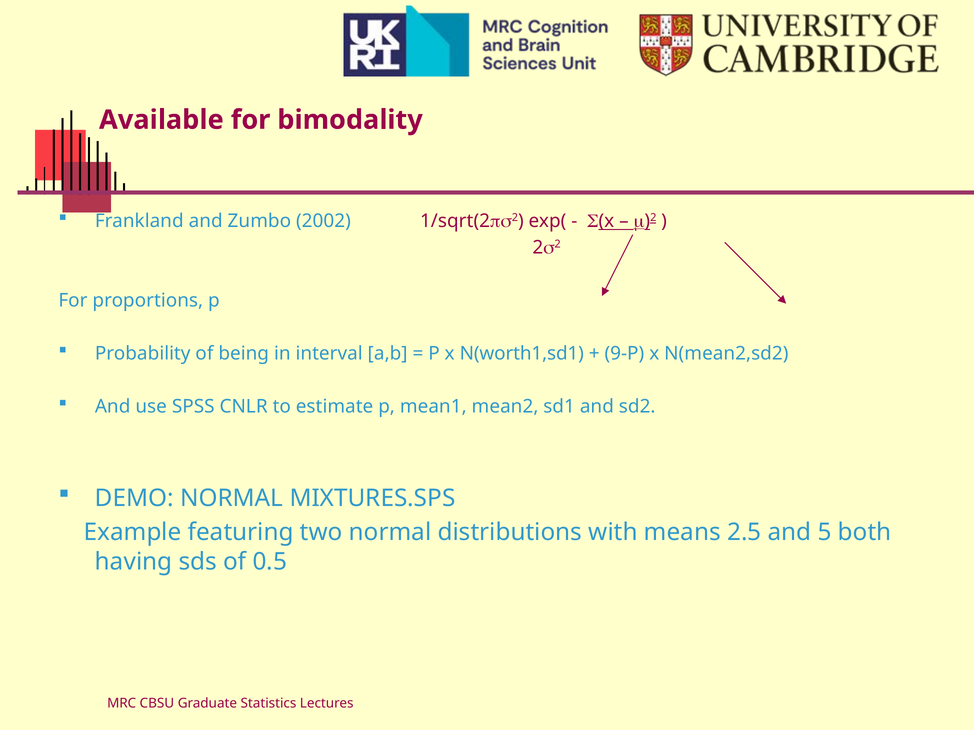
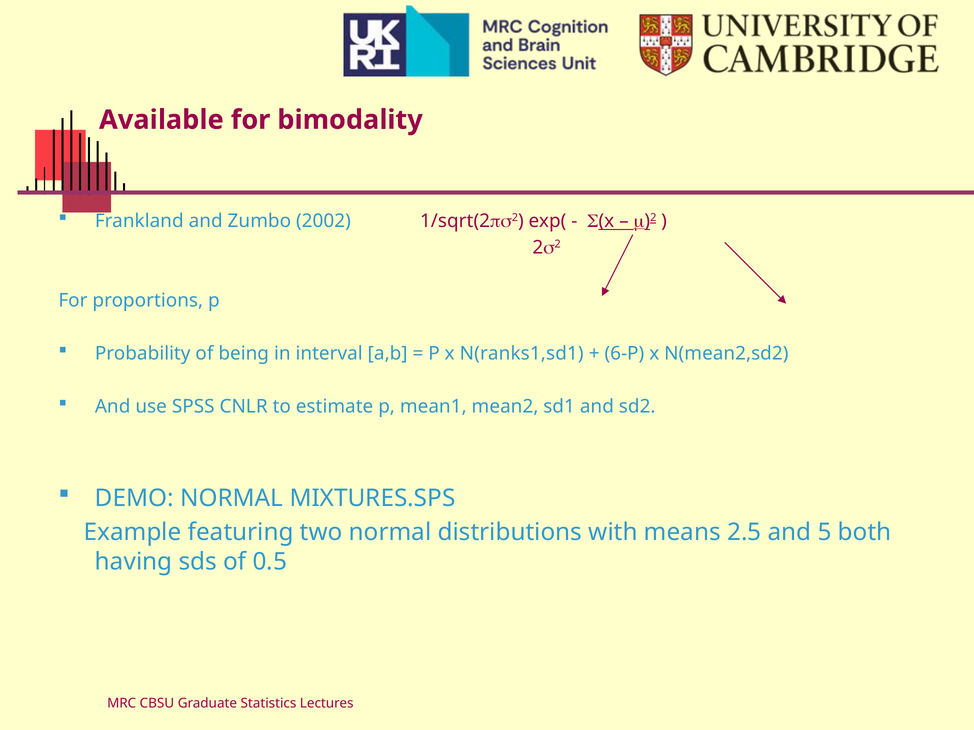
N(worth1,sd1: N(worth1,sd1 -> N(ranks1,sd1 (522, 354)
9-P: 9-P -> 6-P (624, 354)
